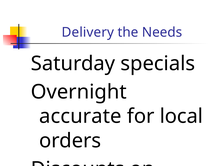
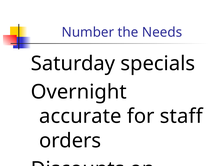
Delivery: Delivery -> Number (88, 32)
local: local -> staff (181, 116)
